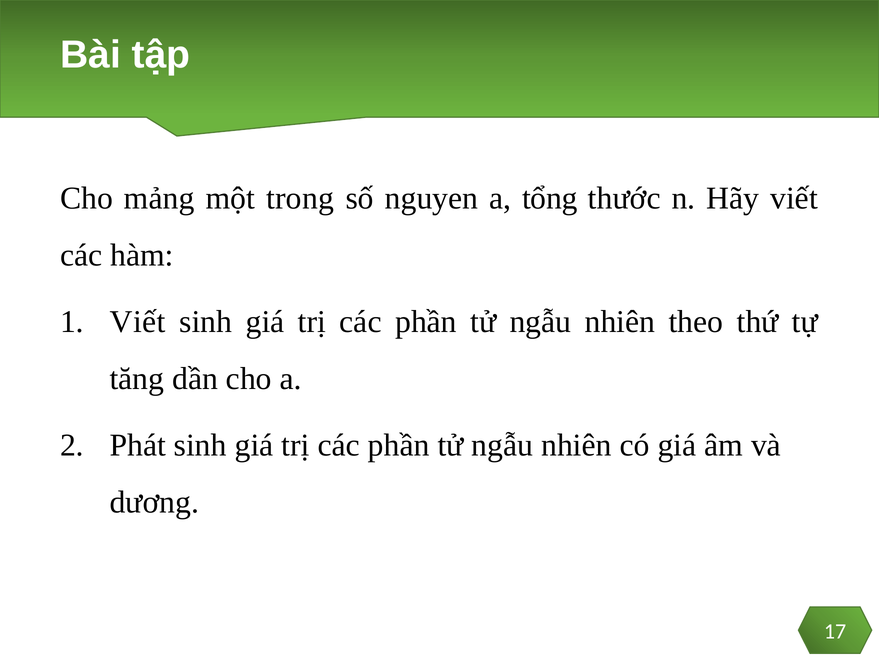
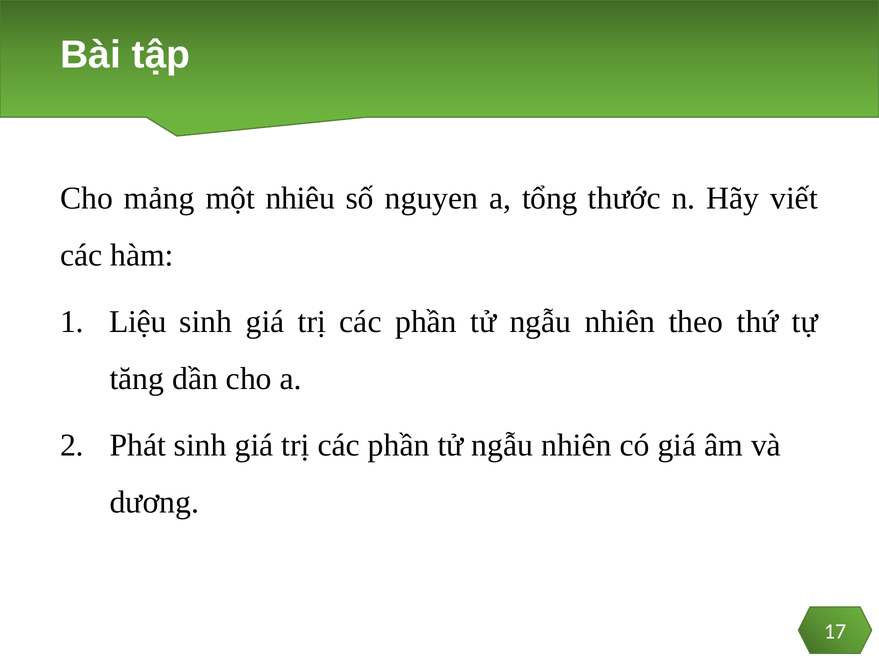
trong: trong -> nhiêu (300, 199)
Viết: Viết -> Liệu (138, 322)
